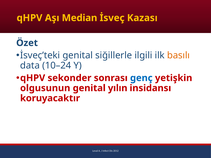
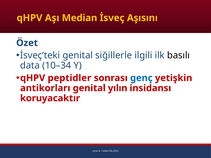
Kazası: Kazası -> Aşısını (142, 18)
basılı colour: orange -> black (179, 55)
10–24: 10–24 -> 10–34 (57, 66)
sekonder: sekonder -> peptidler (69, 78)
olgusunun: olgusunun -> antikorları (45, 88)
